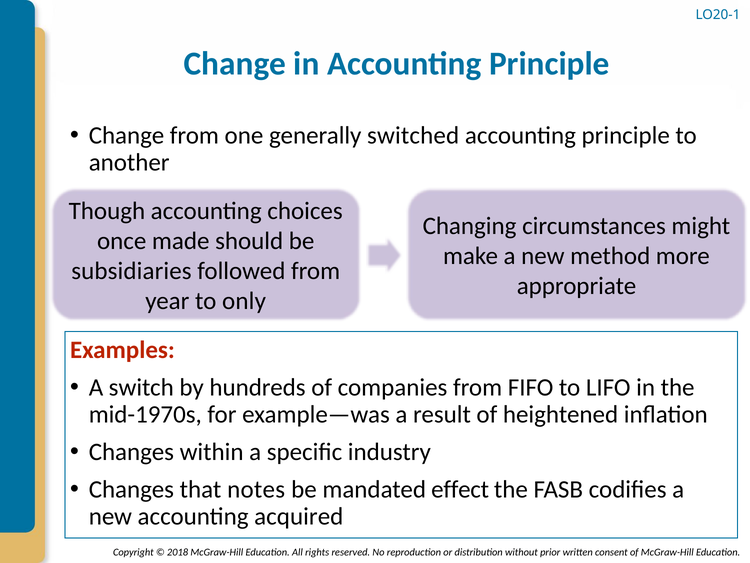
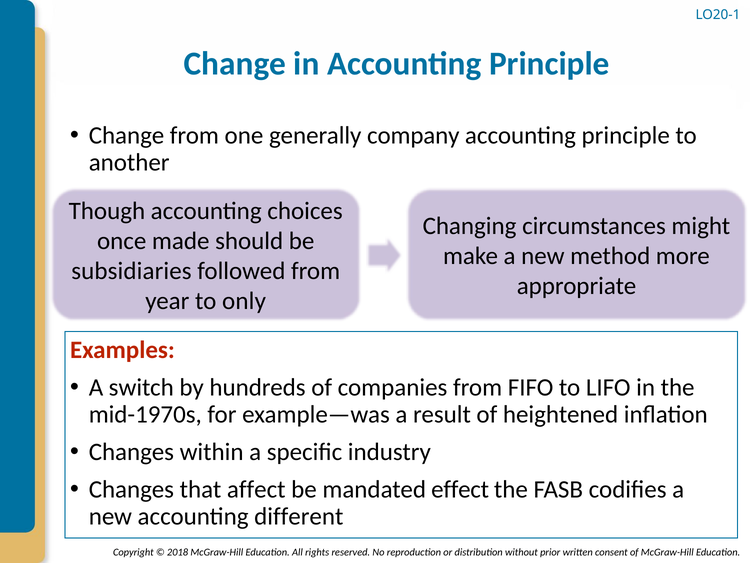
switched: switched -> company (413, 136)
notes: notes -> affect (256, 489)
acquired: acquired -> different (299, 516)
